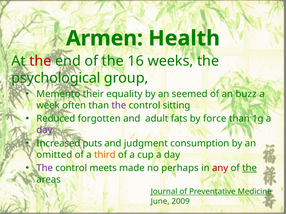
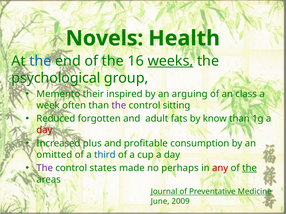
Armen: Armen -> Novels (104, 38)
the colour: red -> blue (40, 61)
weeks underline: none -> present (170, 61)
equality: equality -> inspired (124, 94)
seemed: seemed -> arguing (190, 94)
buzz: buzz -> class (246, 94)
force: force -> know (215, 119)
day colour: purple -> red (44, 130)
puts: puts -> plus (92, 144)
judgment: judgment -> profitable (146, 144)
third colour: orange -> blue (105, 155)
meets: meets -> states (103, 168)
